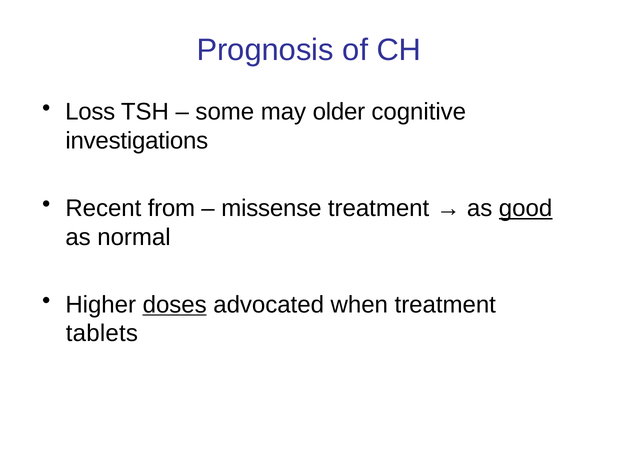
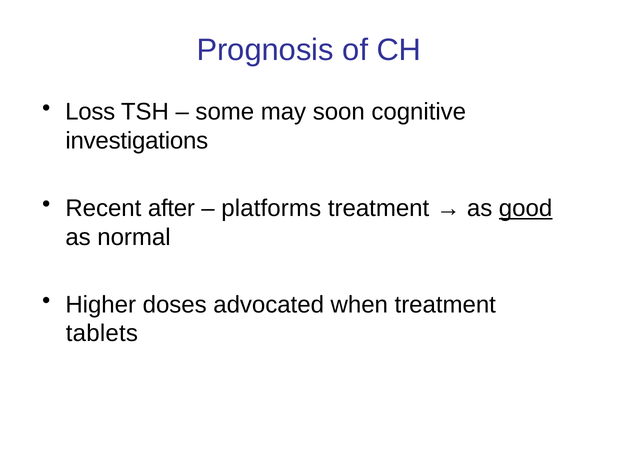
older: older -> soon (339, 112)
from: from -> after (171, 208)
missense: missense -> platforms (271, 208)
doses underline: present -> none (175, 304)
